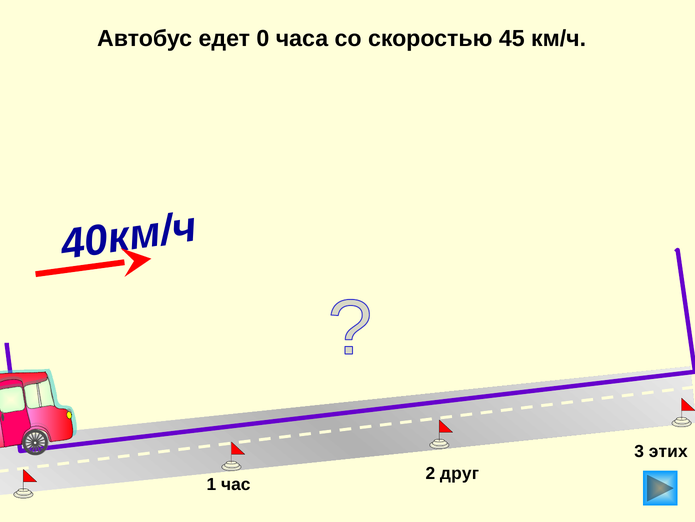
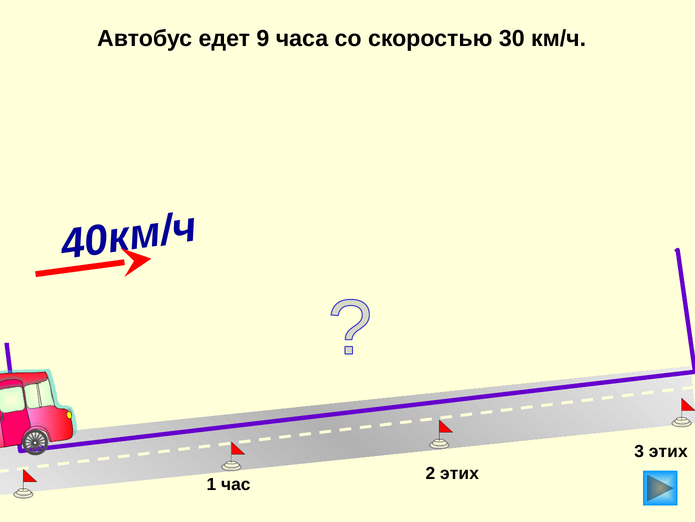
едет 0: 0 -> 9 (263, 39)
45: 45 -> 30 (512, 39)
2 друг: друг -> этих (459, 473)
